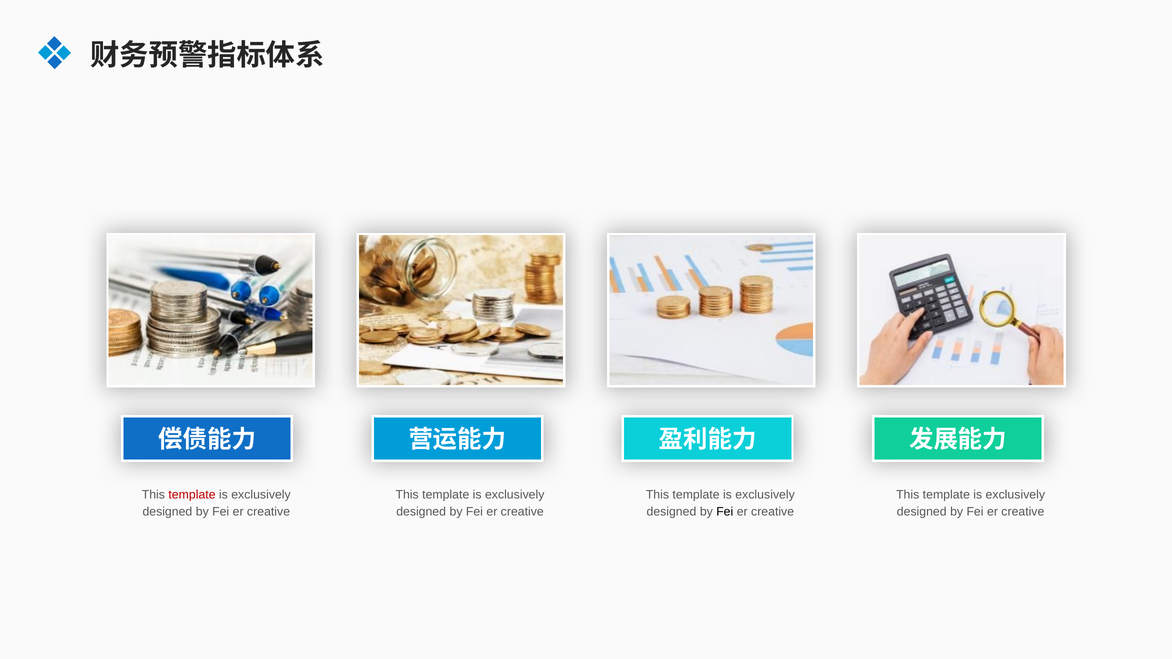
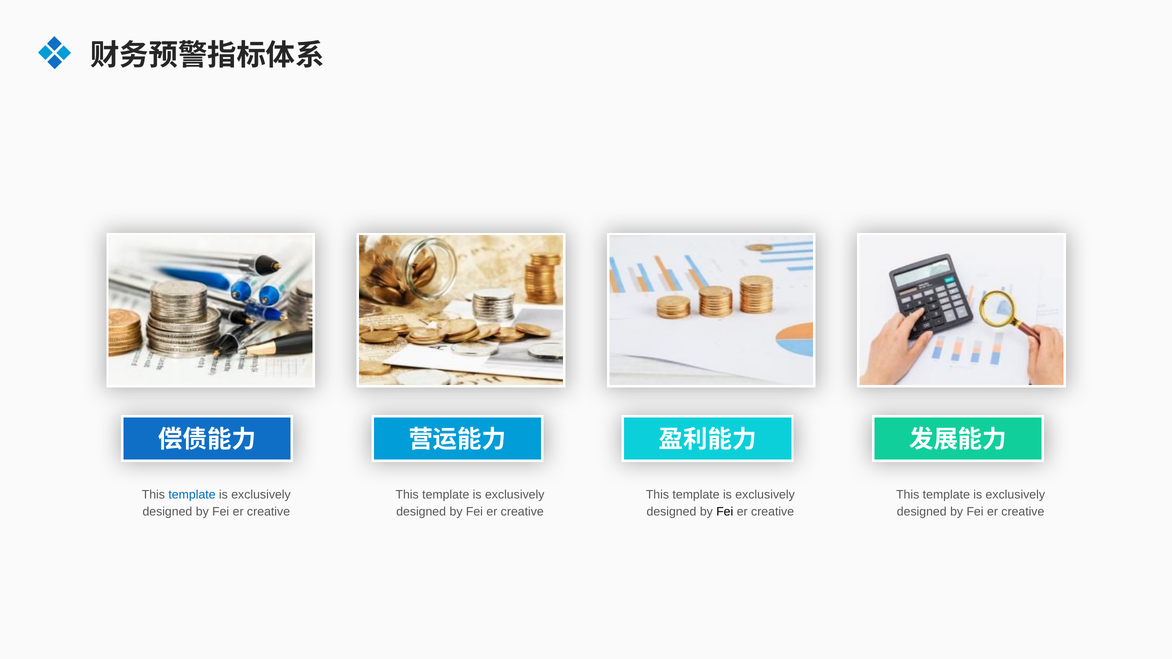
template colour: red -> blue (192, 495)
